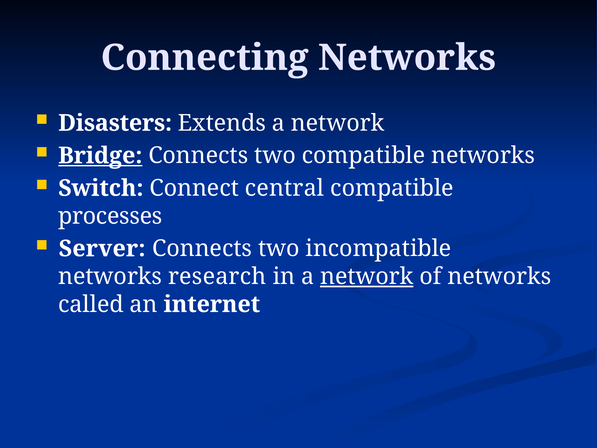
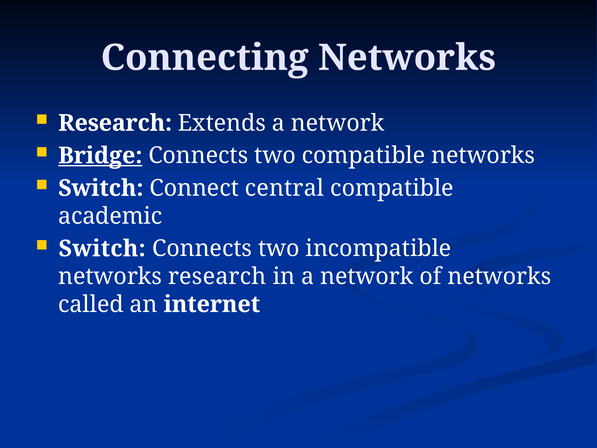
Disasters: Disasters -> Research (115, 123)
processes: processes -> academic (110, 216)
Server: Server -> Switch (102, 248)
network underline: present -> none (367, 276)
